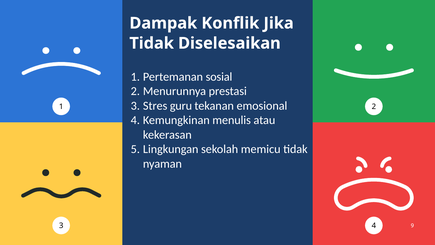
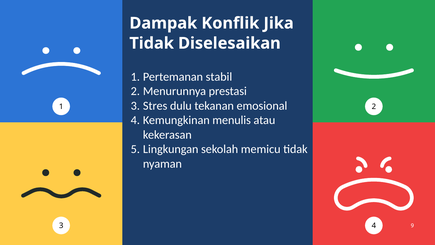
sosial: sosial -> stabil (219, 77)
guru: guru -> dulu (181, 106)
